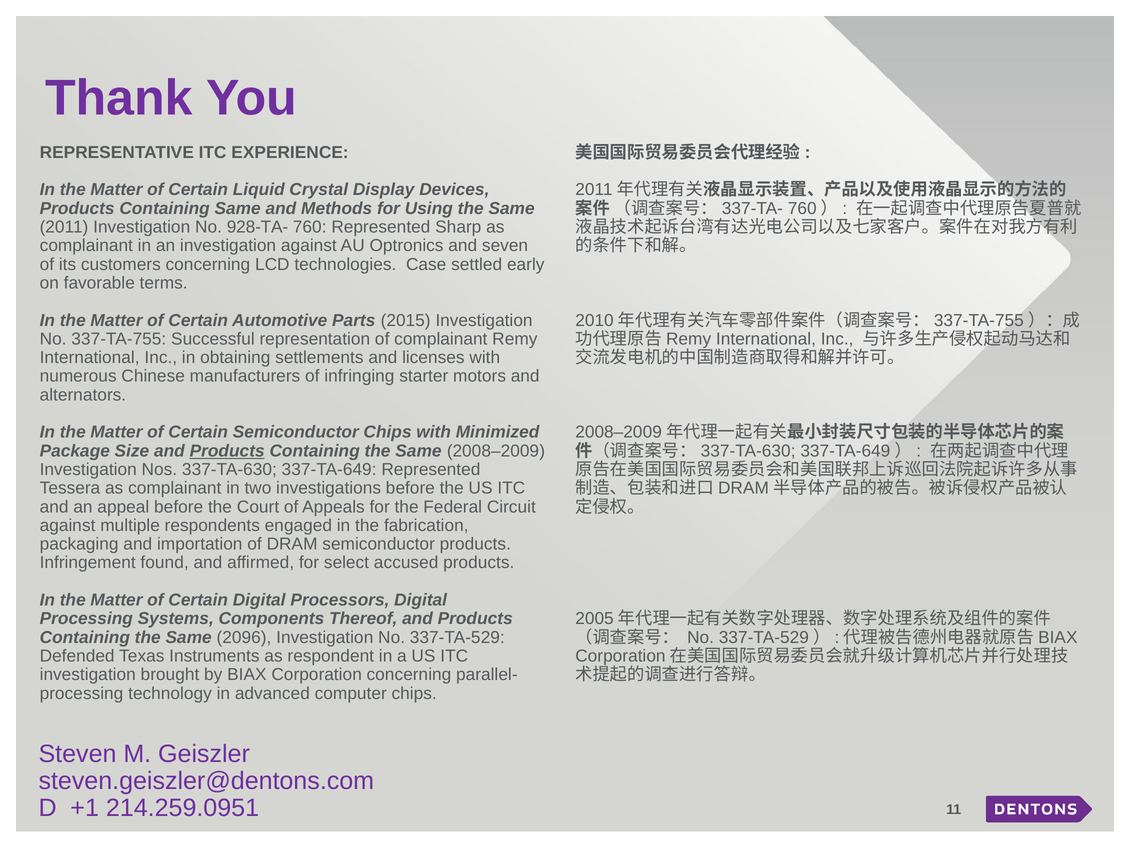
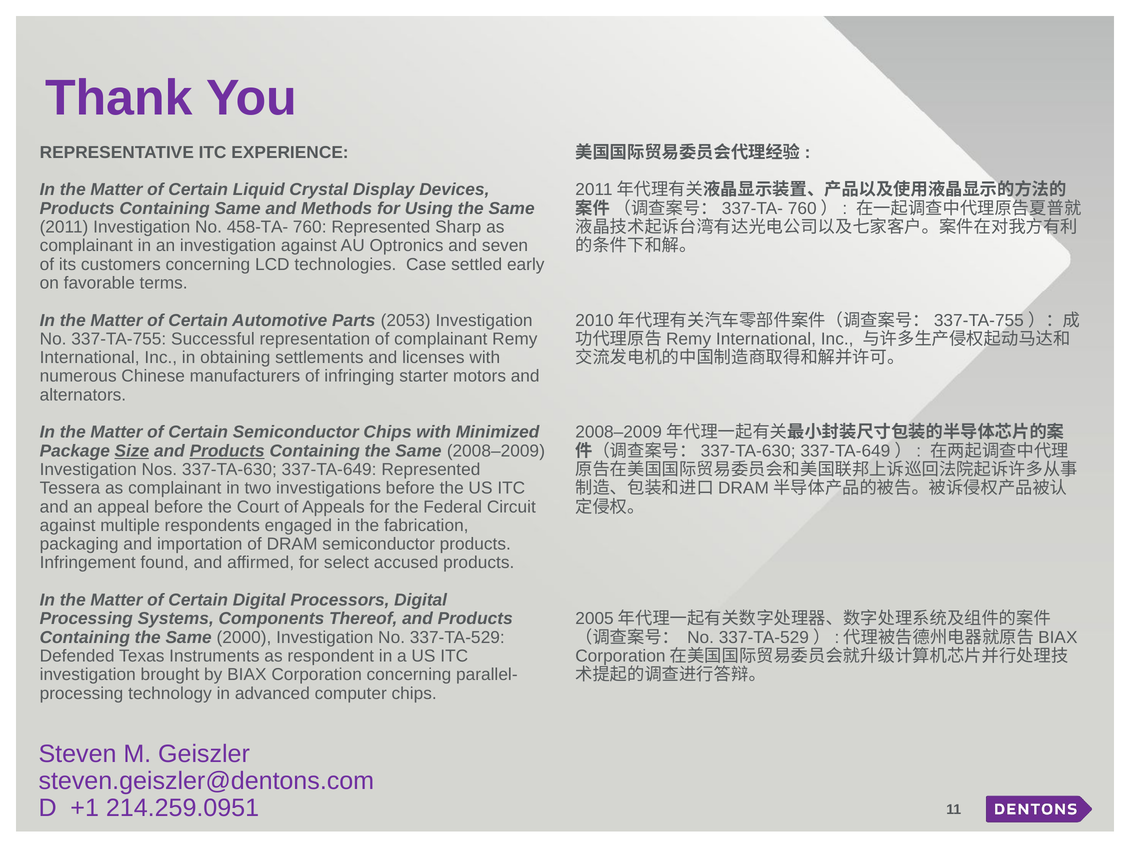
928-TA-: 928-TA- -> 458-TA- (258, 227)
2015: 2015 -> 2053 (406, 320)
Size underline: none -> present (132, 451)
2096: 2096 -> 2000 (244, 637)
